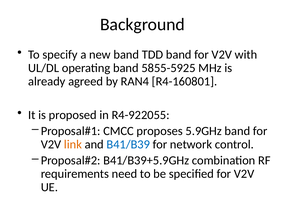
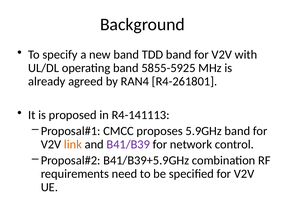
R4-160801: R4-160801 -> R4-261801 (184, 81)
R4-922055: R4-922055 -> R4-141113 (141, 115)
B41/B39 colour: blue -> purple (128, 144)
